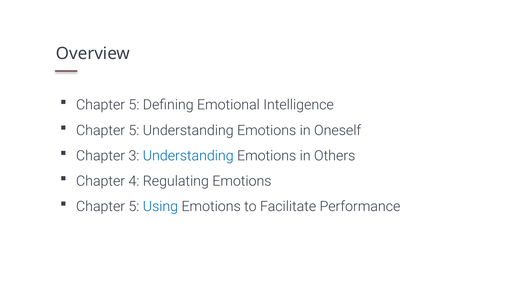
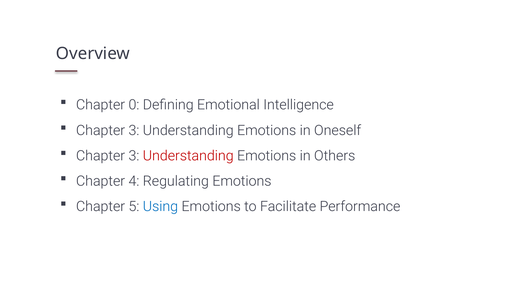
5: 5 -> 0 (134, 105)
5: 5 -> 3 (134, 130)
Understanding colour: blue -> red (188, 156)
